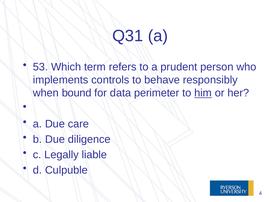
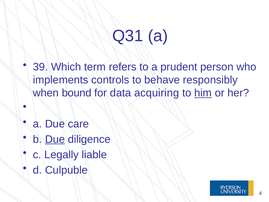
53: 53 -> 39 (40, 67)
perimeter: perimeter -> acquiring (157, 93)
Due underline: none -> present (55, 139)
